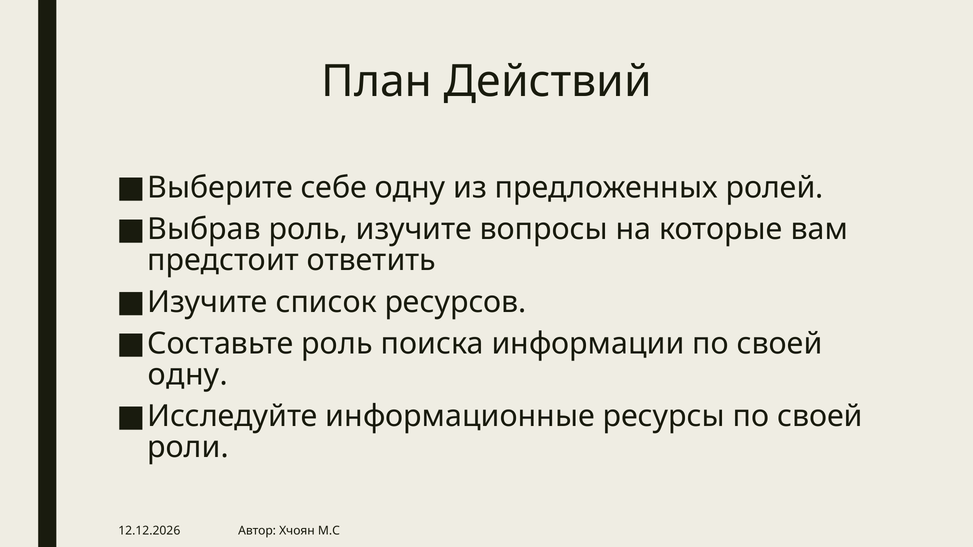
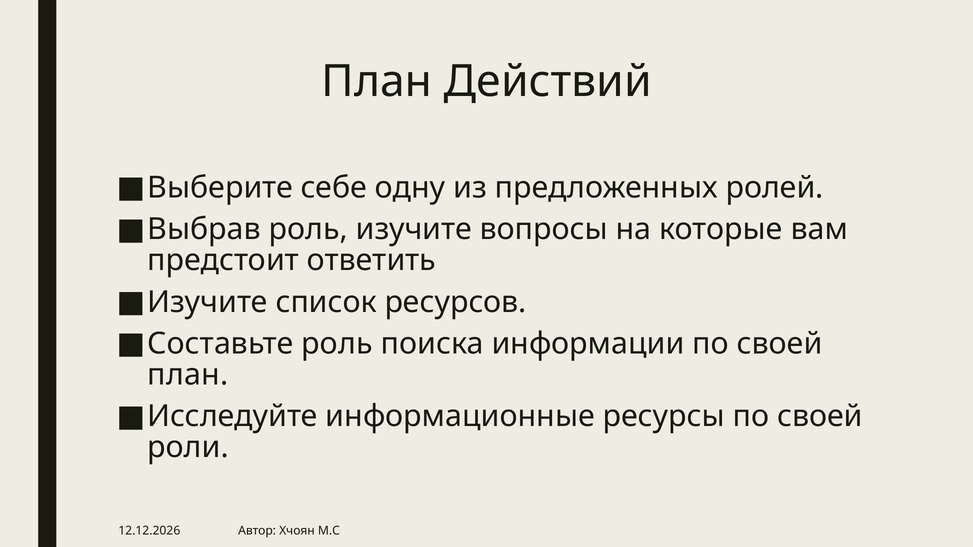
одну: одну -> план (188, 375)
